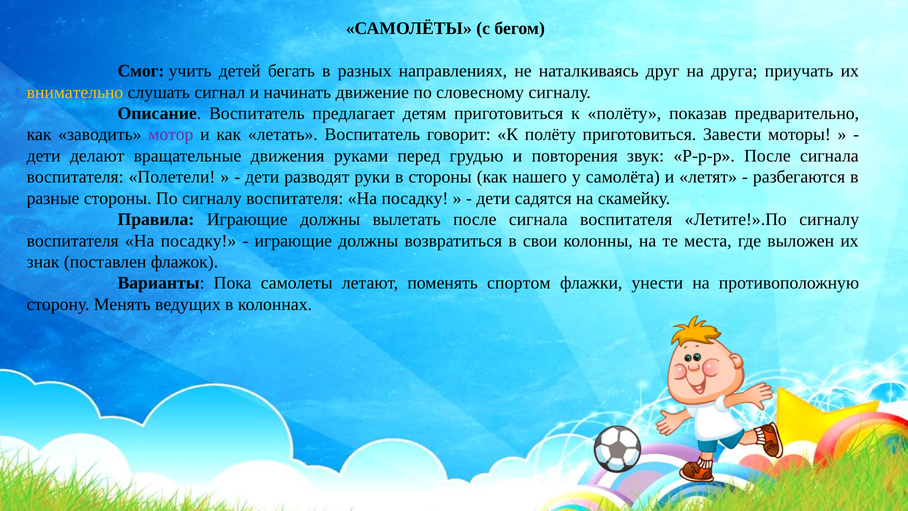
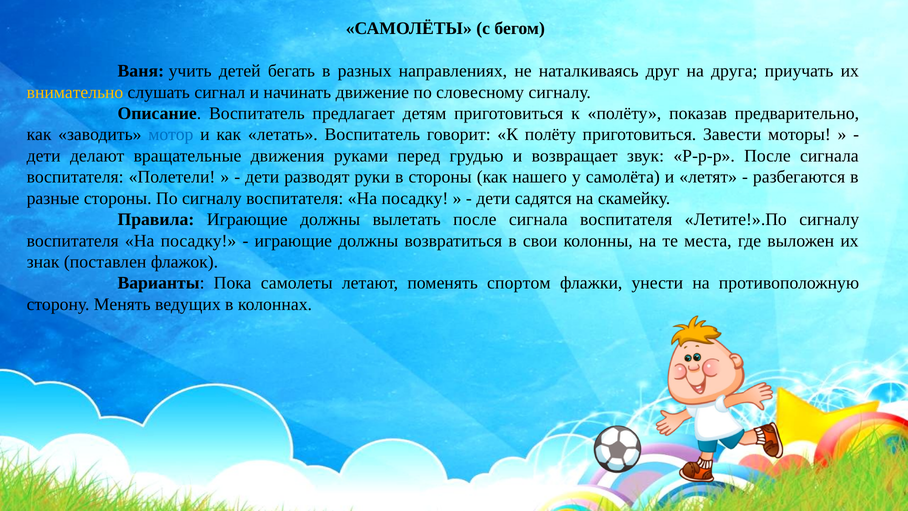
Смог: Смог -> Ваня (141, 71)
мотор colour: purple -> blue (171, 135)
повторения: повторения -> возвращает (575, 156)
